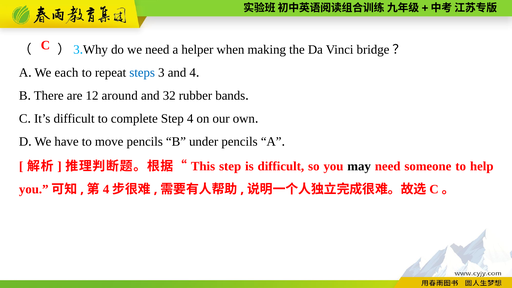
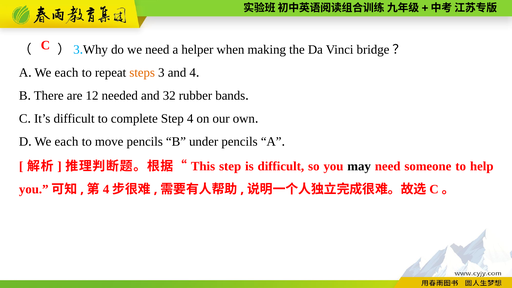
steps colour: blue -> orange (142, 73)
around: around -> needed (120, 96)
have: have -> each (66, 142)
